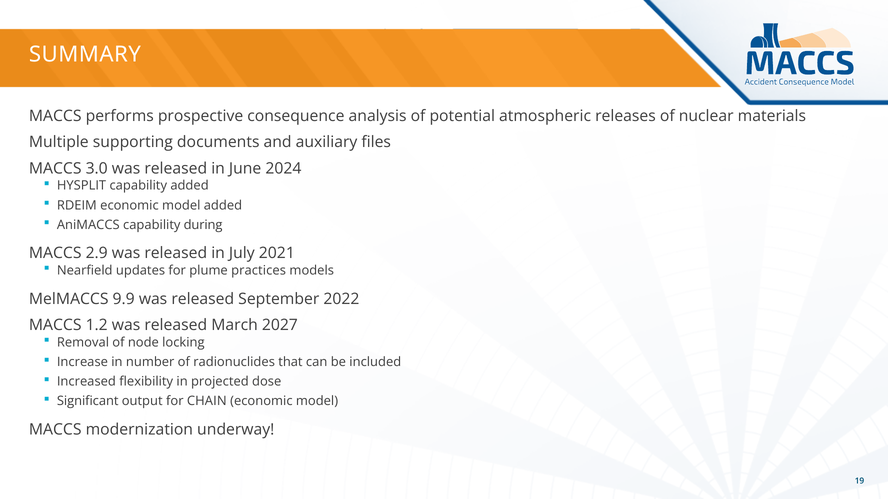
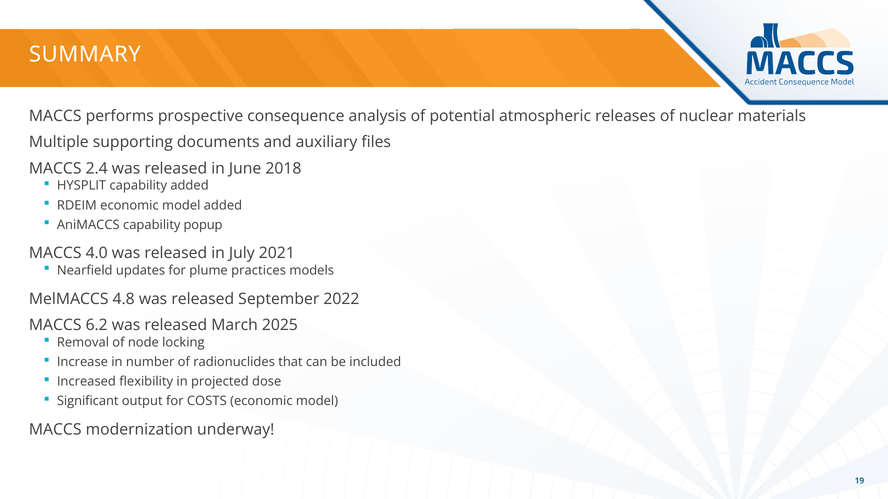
3.0: 3.0 -> 2.4 (97, 168)
2024: 2024 -> 2018 (283, 168)
during: during -> popup (203, 225)
2.9: 2.9 -> 4.0 (97, 253)
9.9: 9.9 -> 4.8 (124, 299)
1.2: 1.2 -> 6.2 (97, 325)
2027: 2027 -> 2025 (280, 325)
CHAIN: CHAIN -> COSTS (207, 402)
